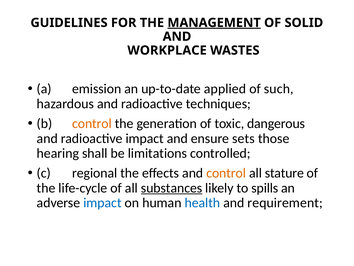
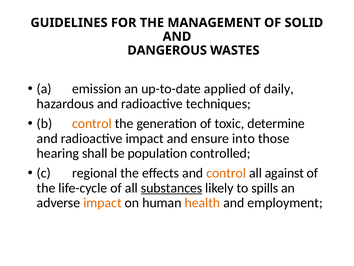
MANAGEMENT underline: present -> none (214, 23)
WORKPLACE: WORKPLACE -> DANGEROUS (167, 50)
such: such -> daily (279, 89)
dangerous: dangerous -> determine (276, 123)
sets: sets -> into (243, 138)
limitations: limitations -> population (157, 153)
stature: stature -> against (284, 173)
impact colour: blue -> orange (102, 202)
health colour: blue -> orange (202, 202)
requirement: requirement -> employment (285, 202)
